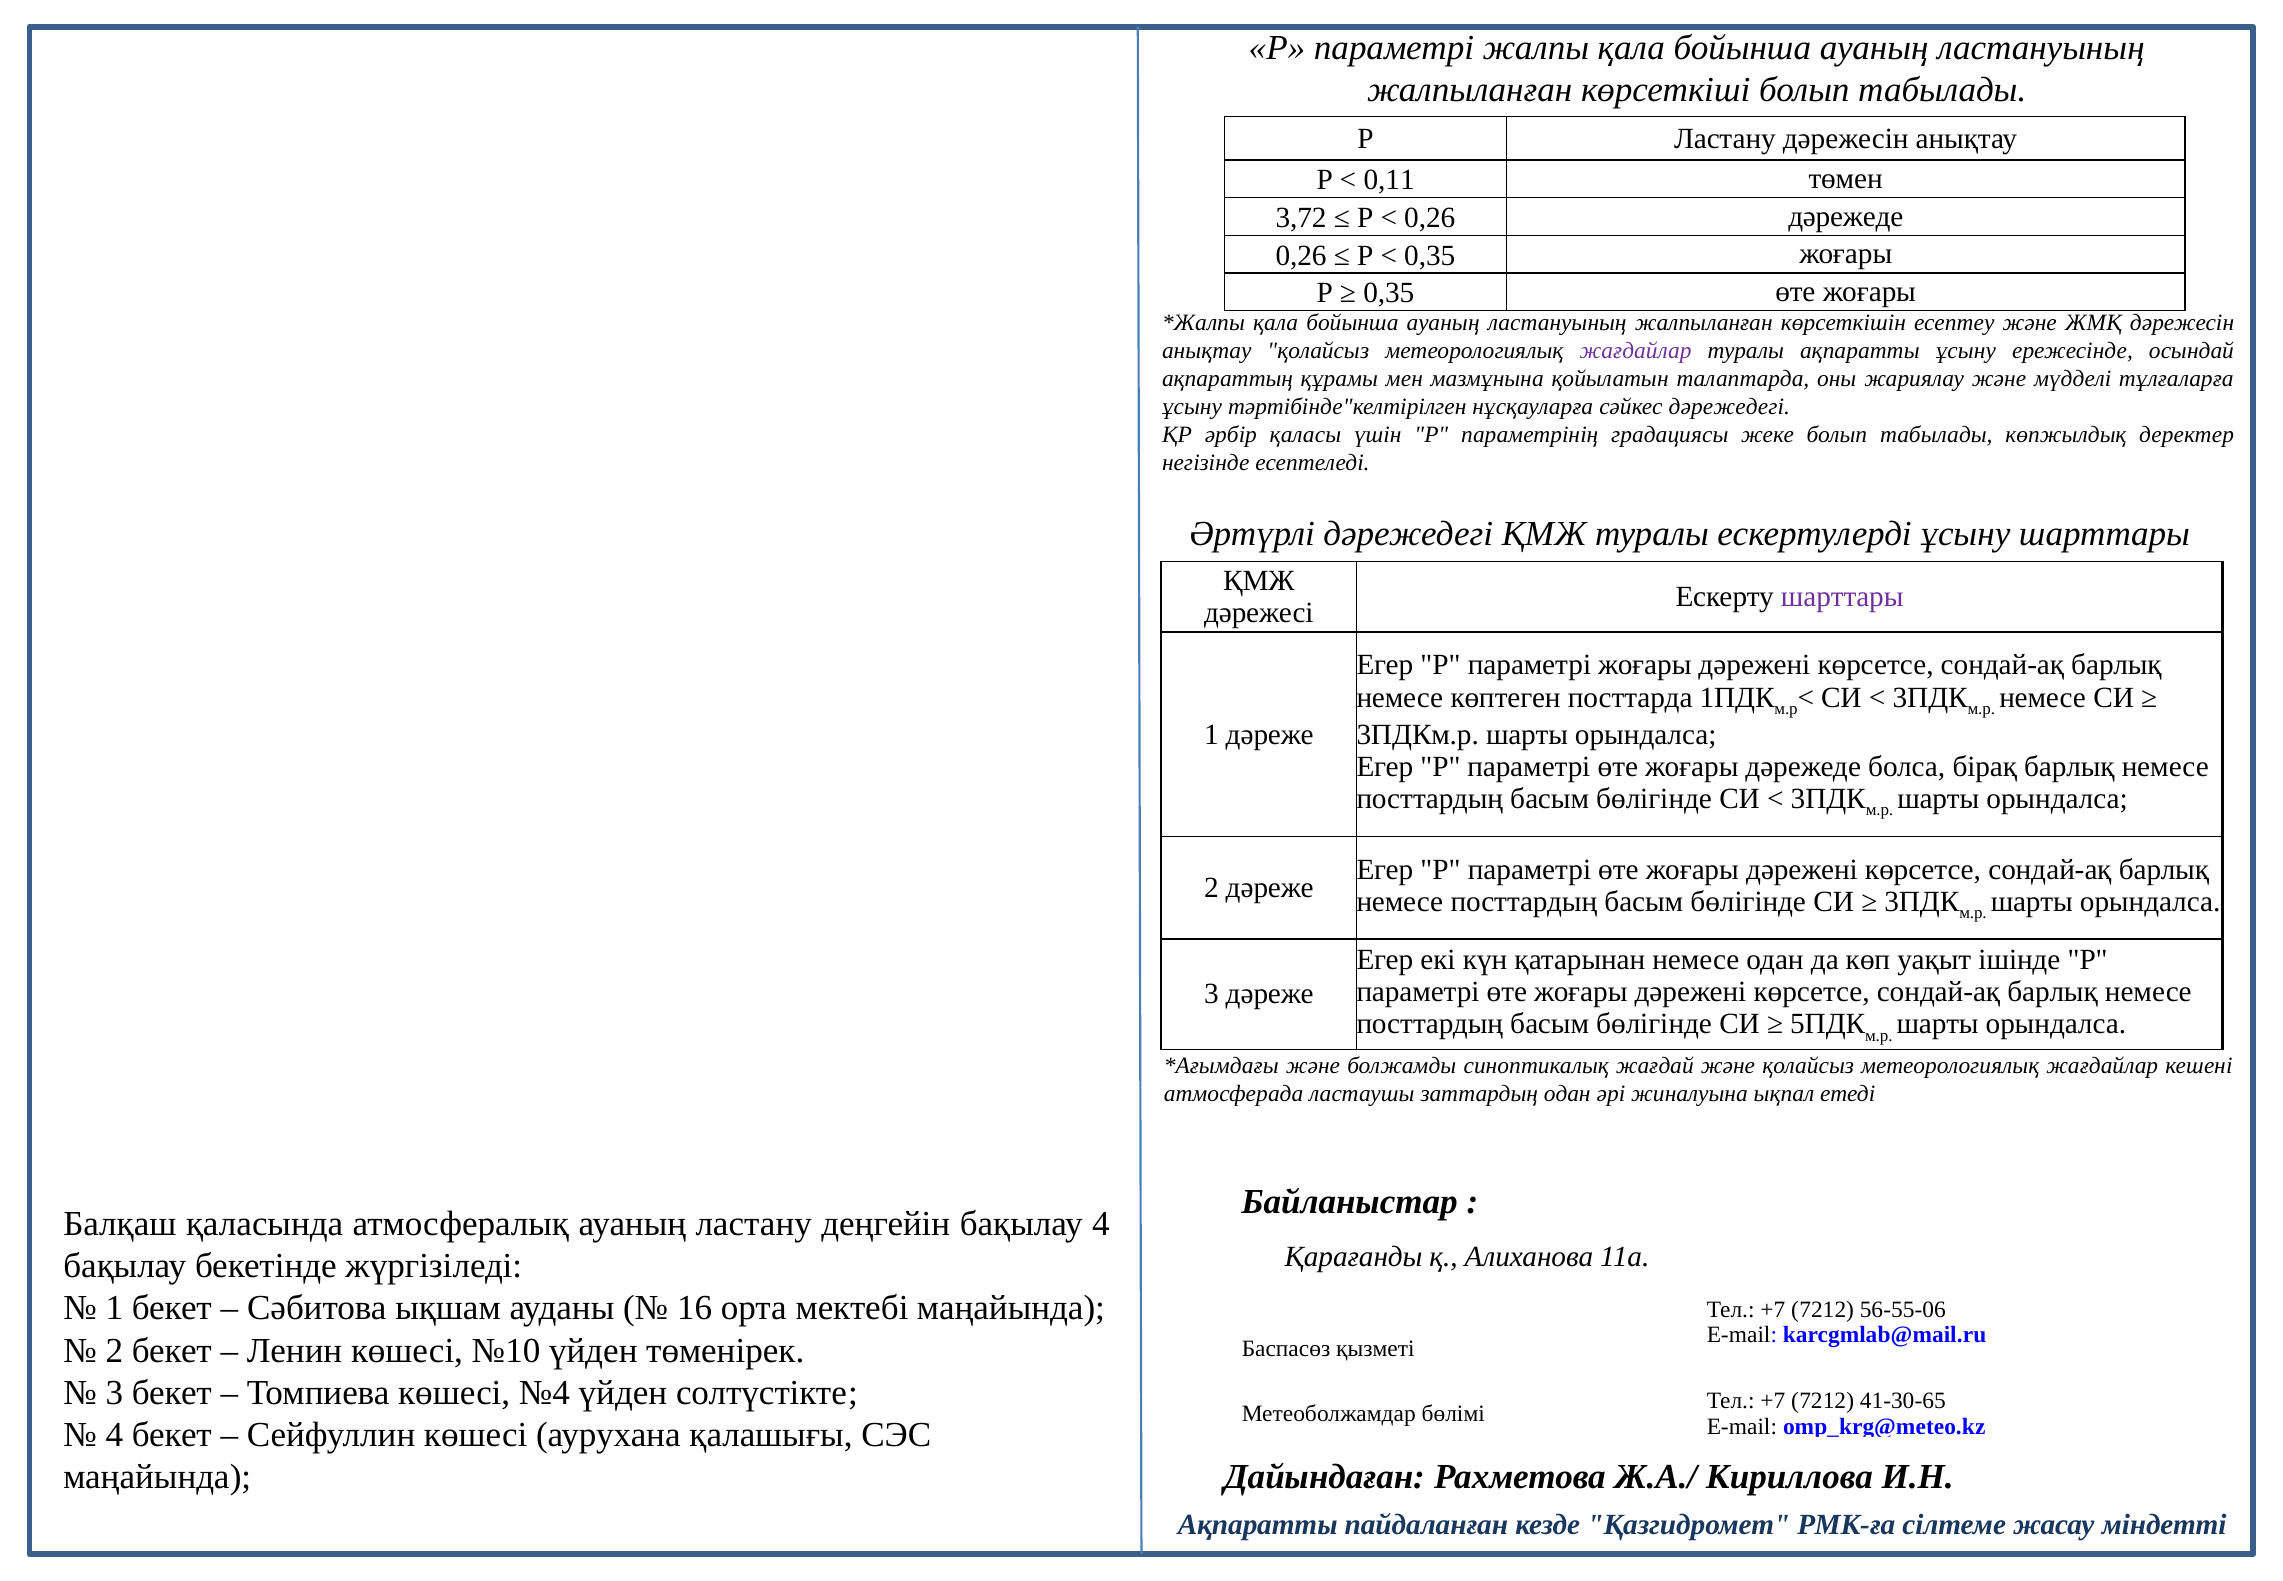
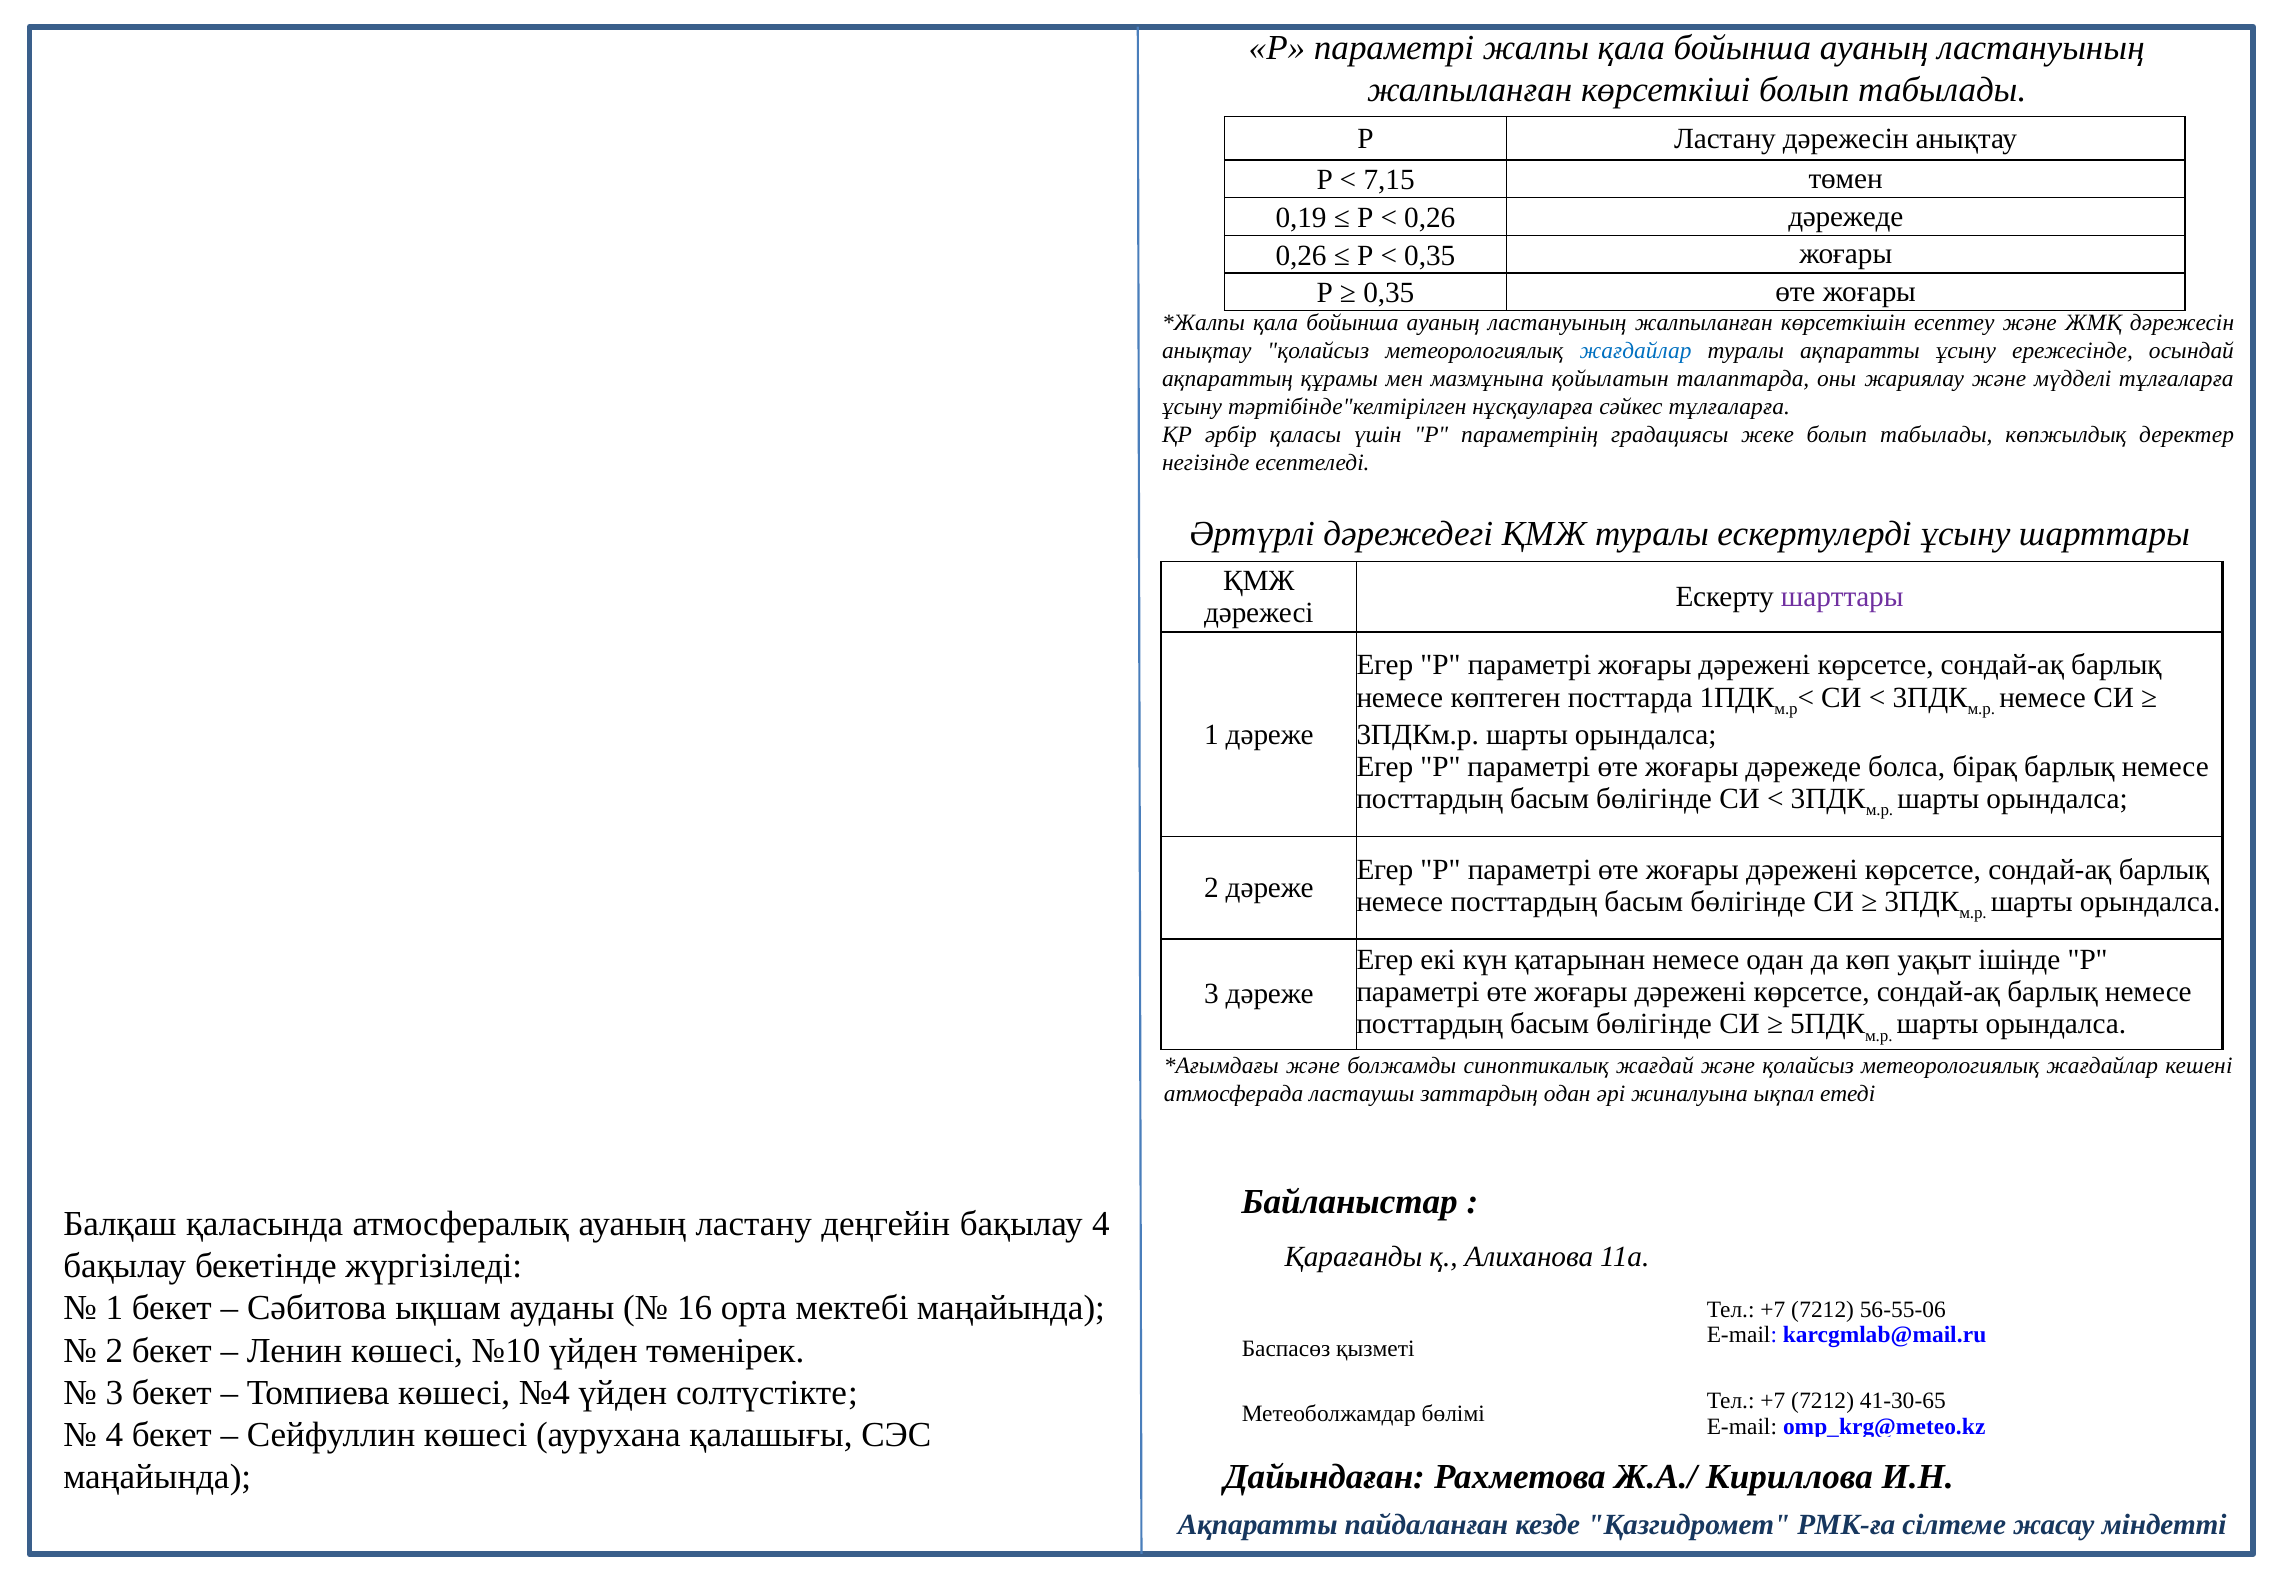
0,11: 0,11 -> 7,15 (1389, 180)
3,72: 3,72 -> 0,19 (1301, 218)
жағдайлар colour: purple -> blue (1636, 351)
сәйкес дәрежедегі: дәрежедегі -> тұлғаларға (1729, 407)
